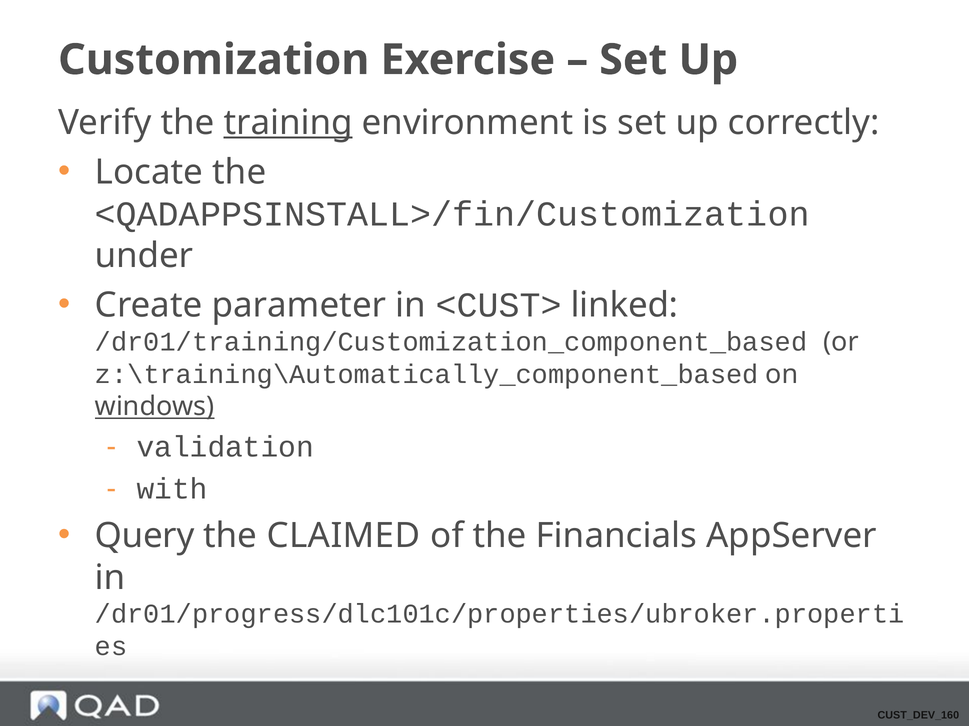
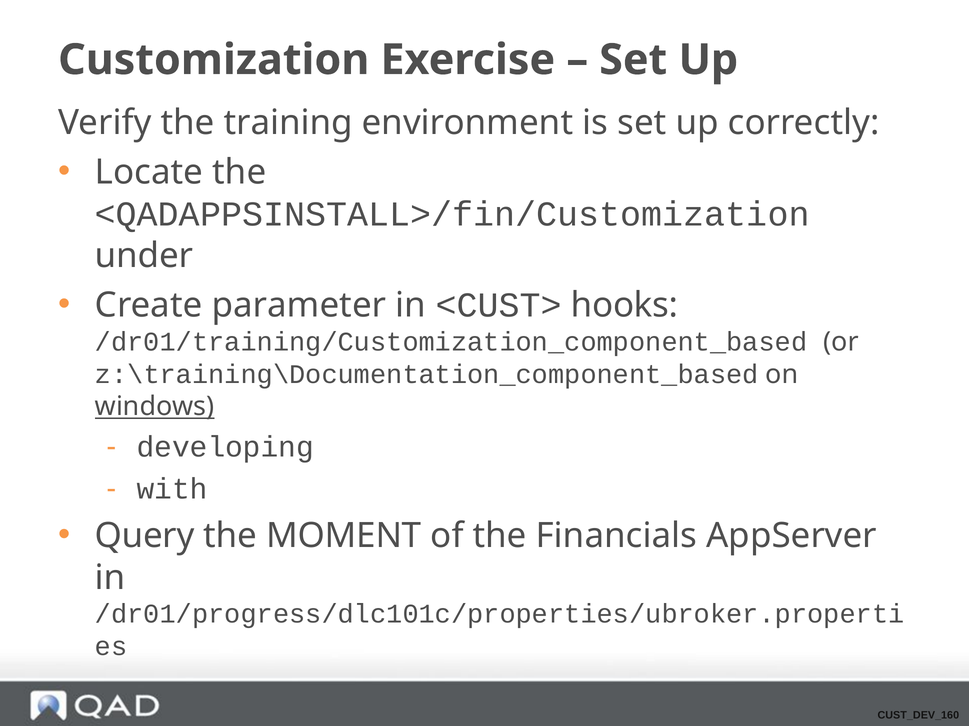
training underline: present -> none (288, 123)
linked: linked -> hooks (624, 306)
z:\training\Automatically_component_based: z:\training\Automatically_component_based -> z:\training\Documentation_component_based (427, 375)
validation: validation -> developing (225, 447)
CLAIMED: CLAIMED -> MOMENT (344, 536)
